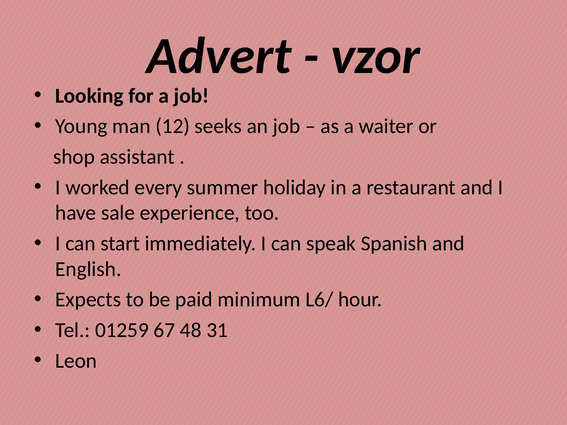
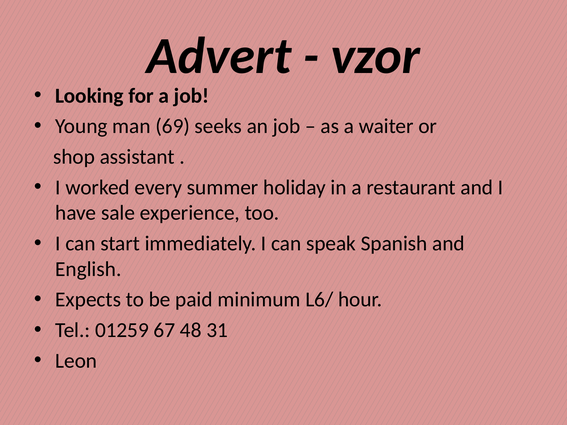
12: 12 -> 69 (173, 126)
